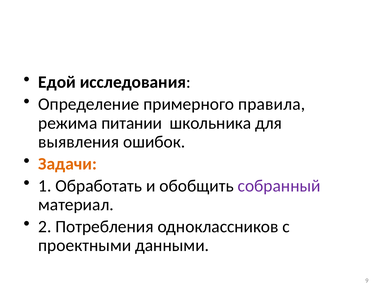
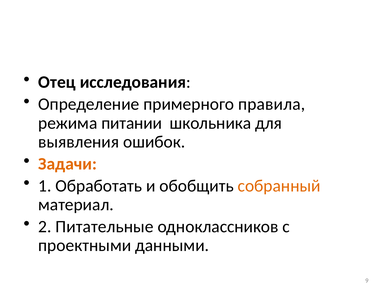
Едой: Едой -> Отец (57, 82)
собранный colour: purple -> orange (279, 186)
Потребления: Потребления -> Питательные (104, 227)
